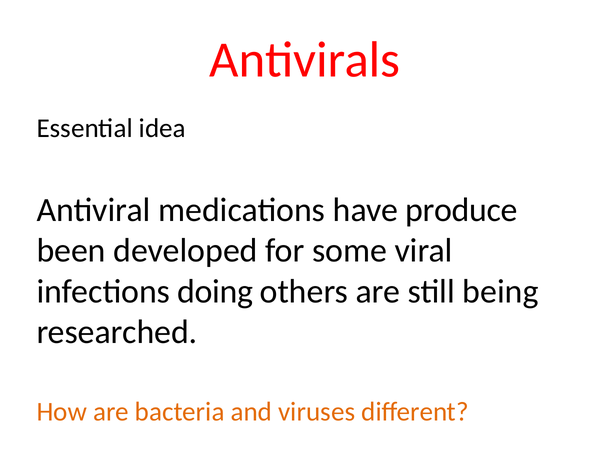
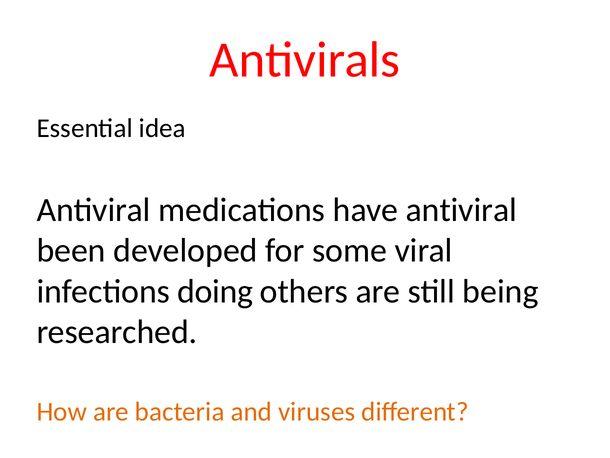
have produce: produce -> antiviral (461, 210)
